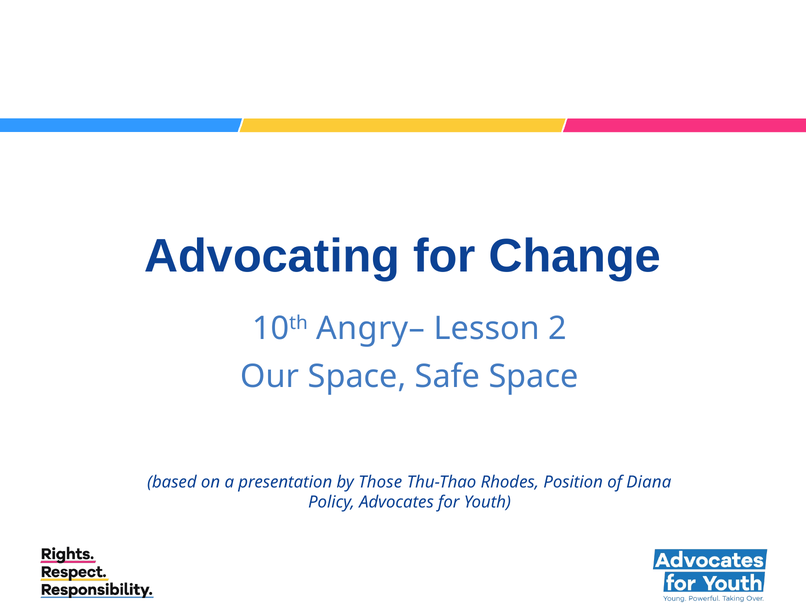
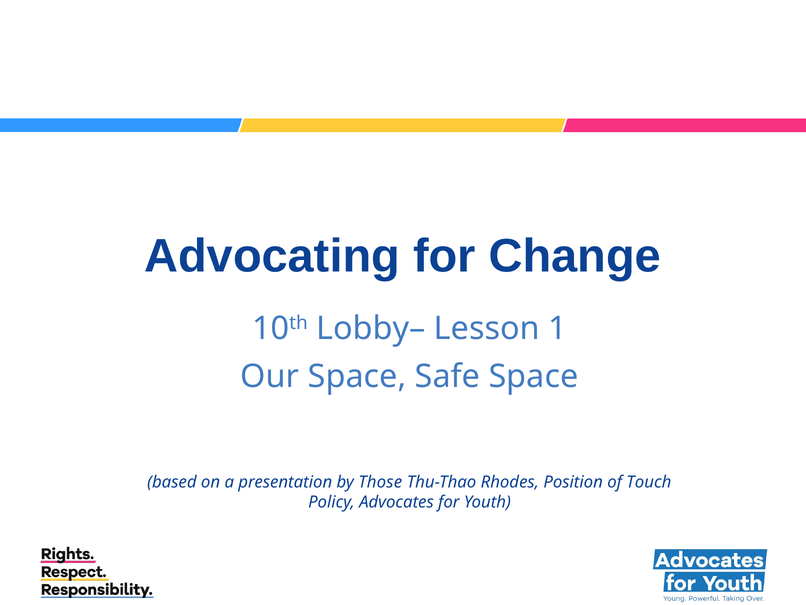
Angry–: Angry– -> Lobby– (371, 328)
2: 2 -> 1 (558, 328)
Diana: Diana -> Touch (649, 482)
